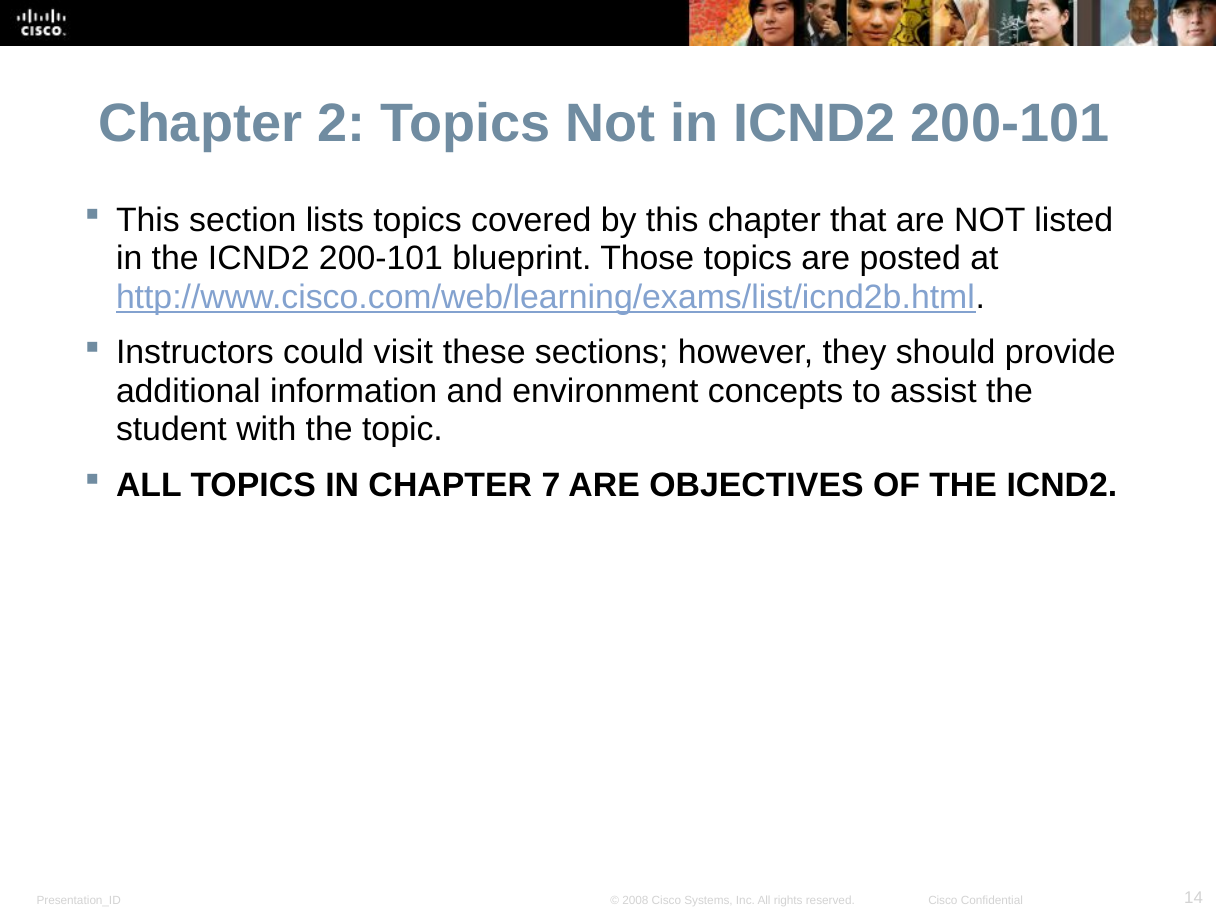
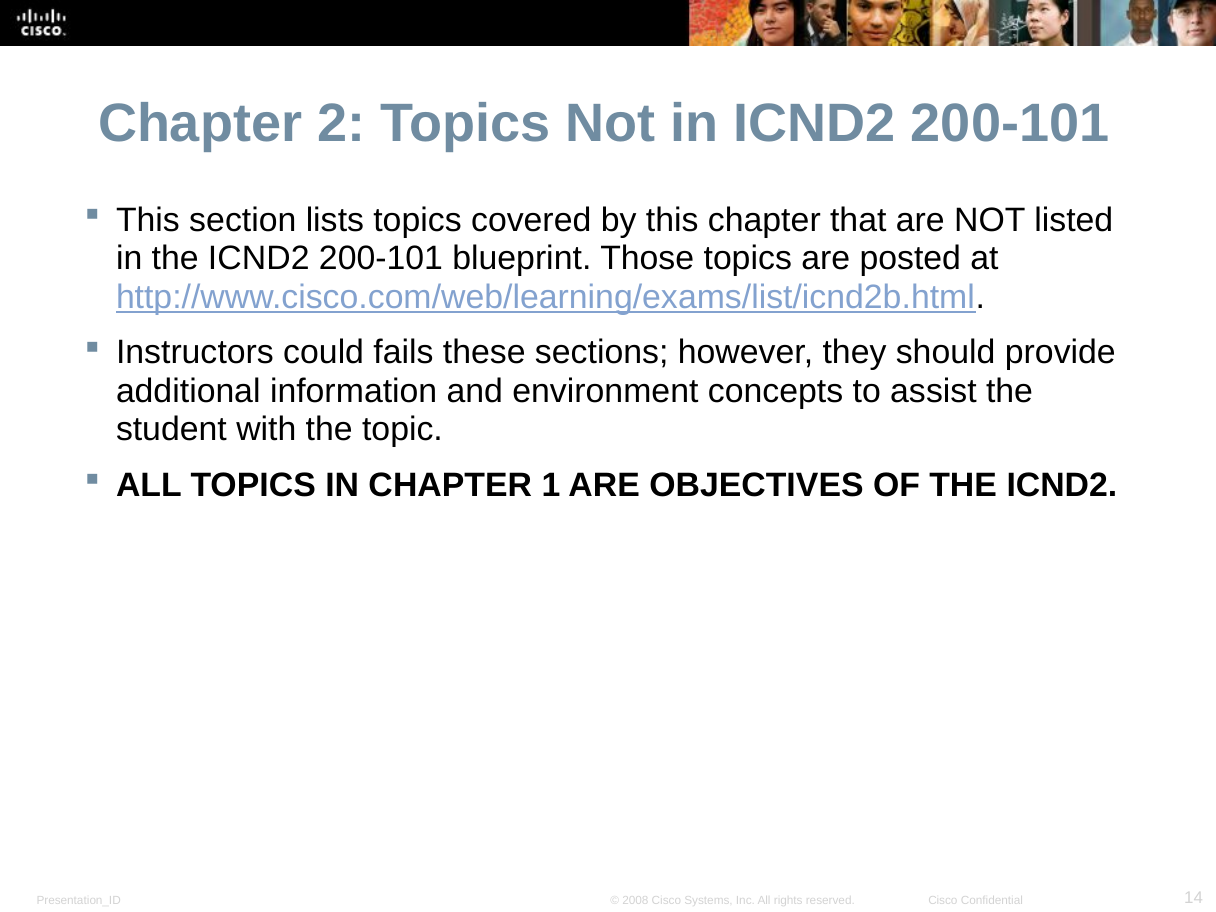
visit: visit -> fails (403, 353)
7: 7 -> 1 (551, 485)
